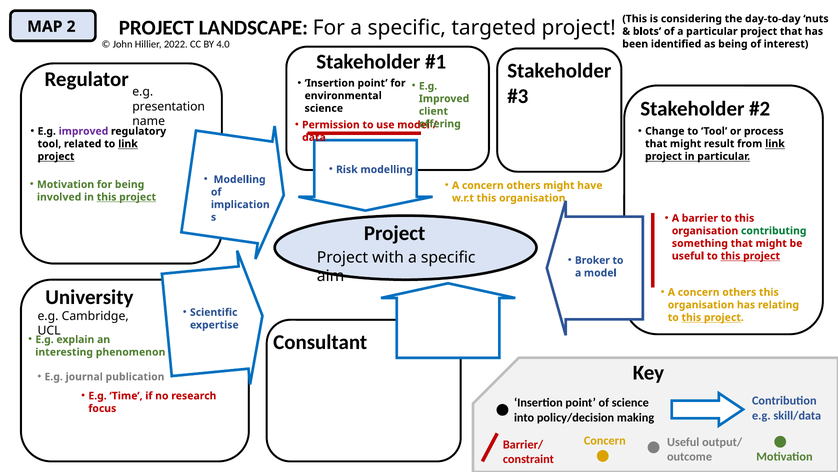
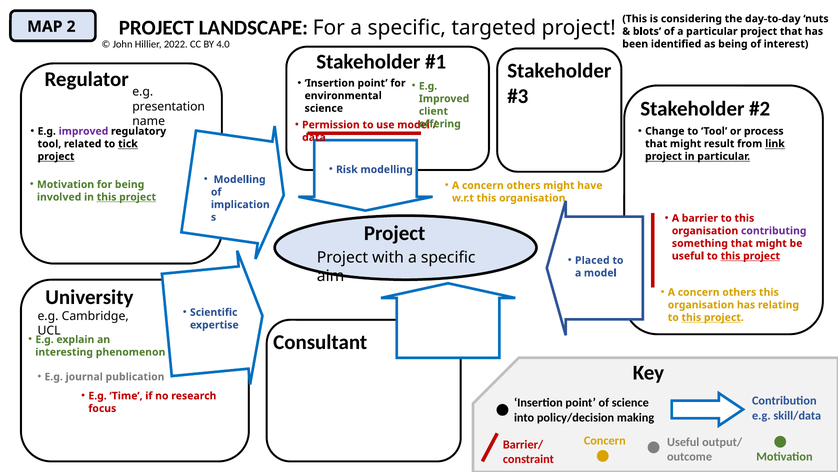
to link: link -> tick (128, 144)
contributing colour: green -> purple (774, 230)
Broker: Broker -> Placed (592, 260)
